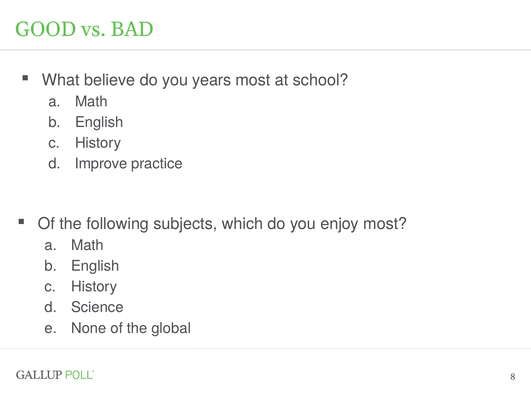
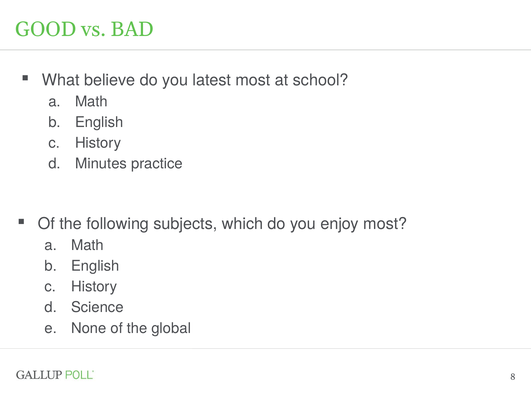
years: years -> latest (212, 80)
Improve: Improve -> Minutes (101, 163)
